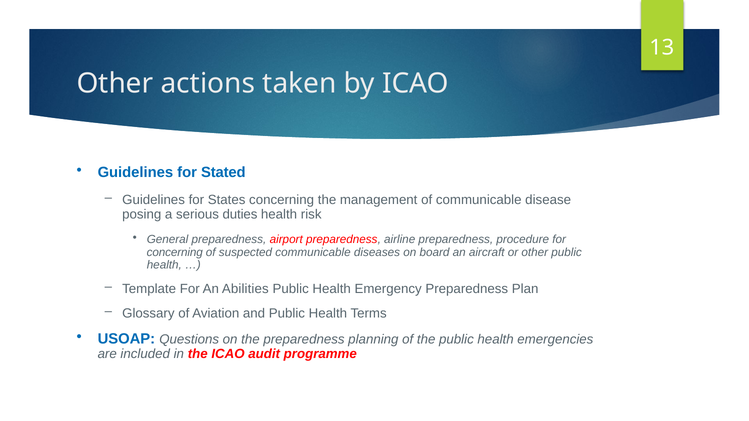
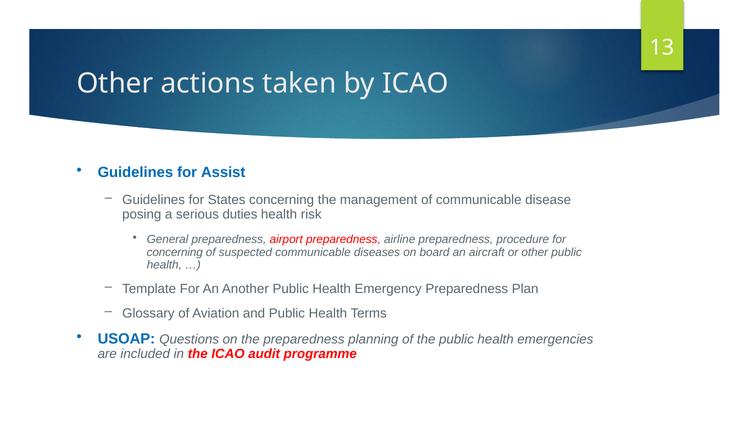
Stated: Stated -> Assist (223, 173)
Abilities: Abilities -> Another (245, 289)
